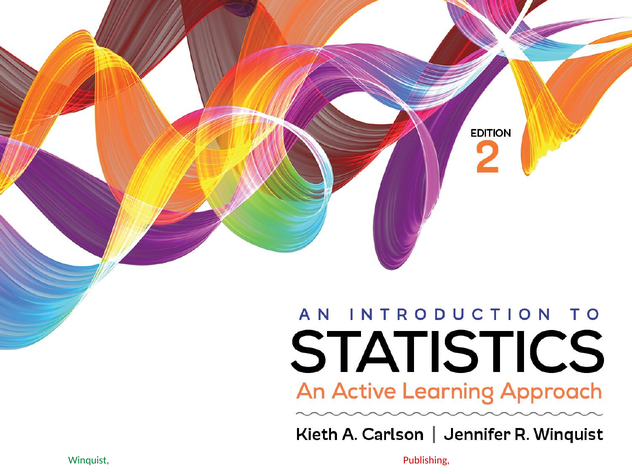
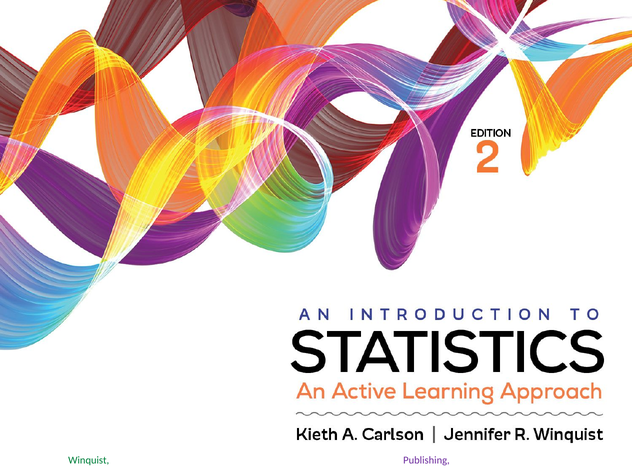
Publishing colour: red -> purple (426, 460)
